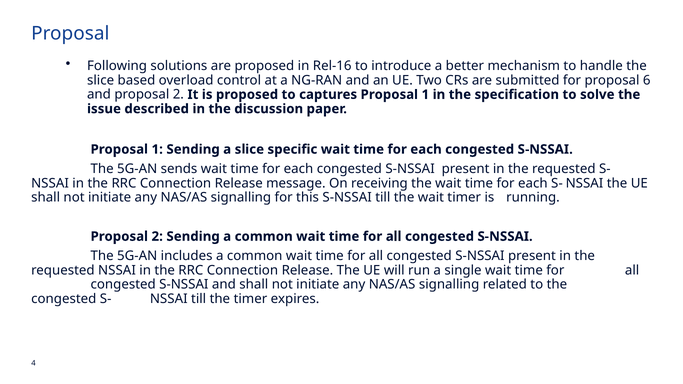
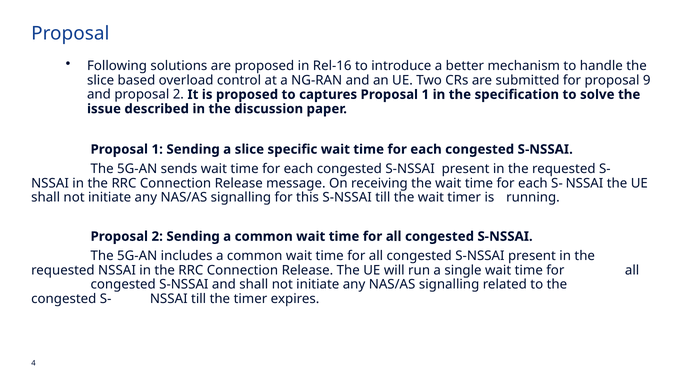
6: 6 -> 9 (647, 80)
